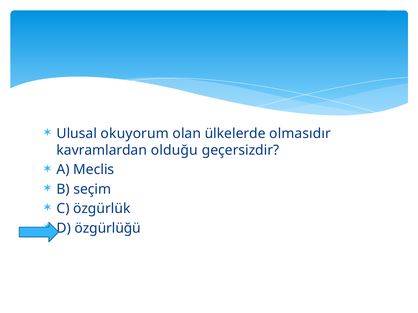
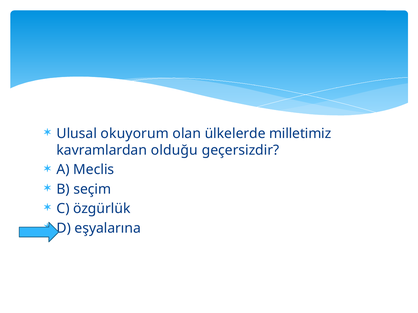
olmasıdır: olmasıdır -> milletimiz (300, 134)
özgürlüğü: özgürlüğü -> eşyalarına (108, 228)
